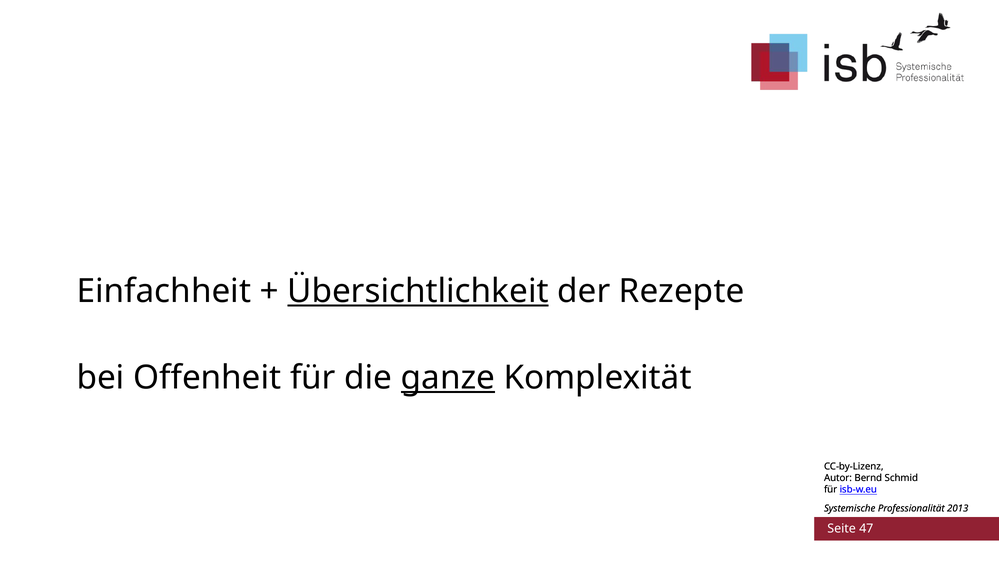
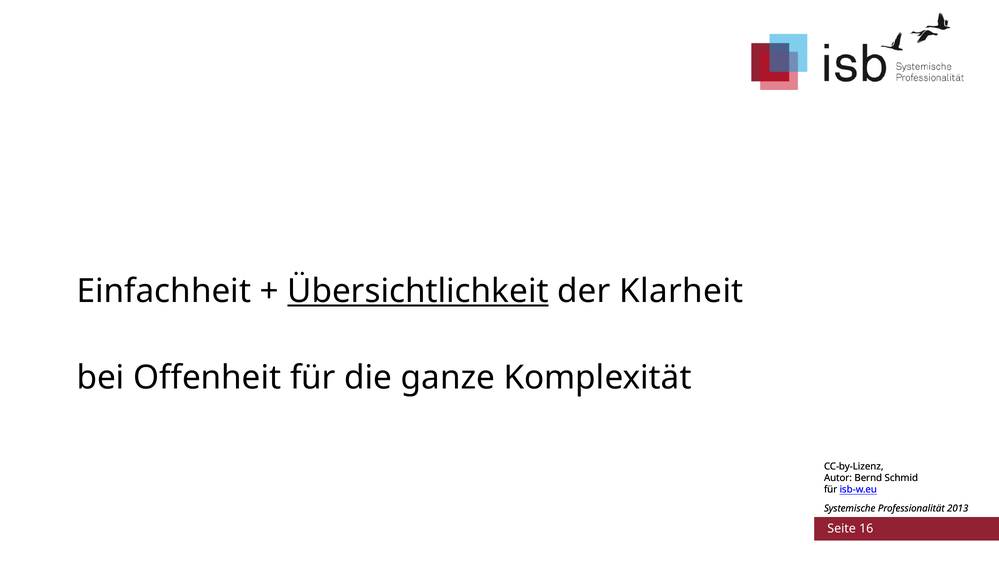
Rezepte: Rezepte -> Klarheit (681, 291)
ganze underline: present -> none (448, 378)
47: 47 -> 16 (866, 529)
